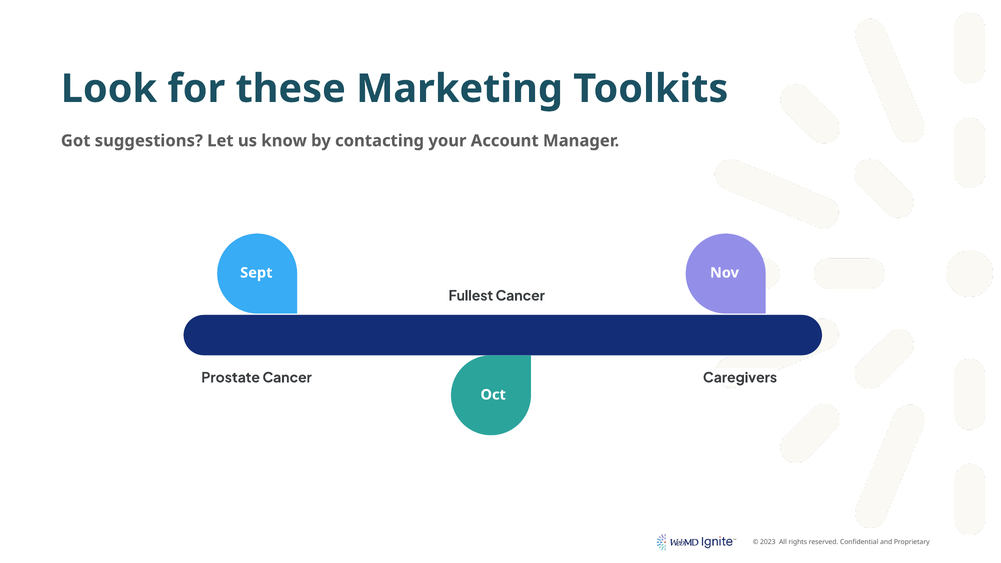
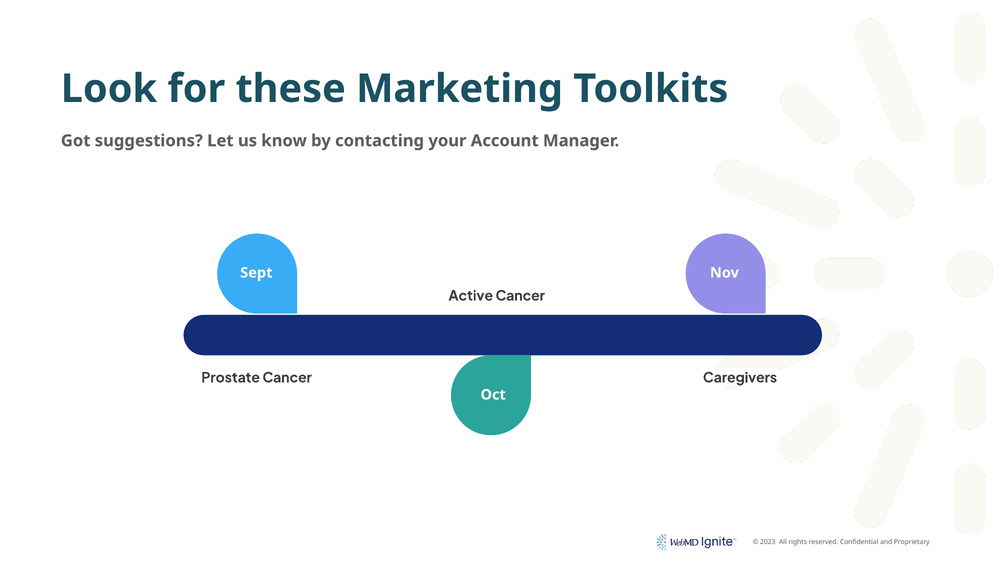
Fullest: Fullest -> Active (471, 296)
